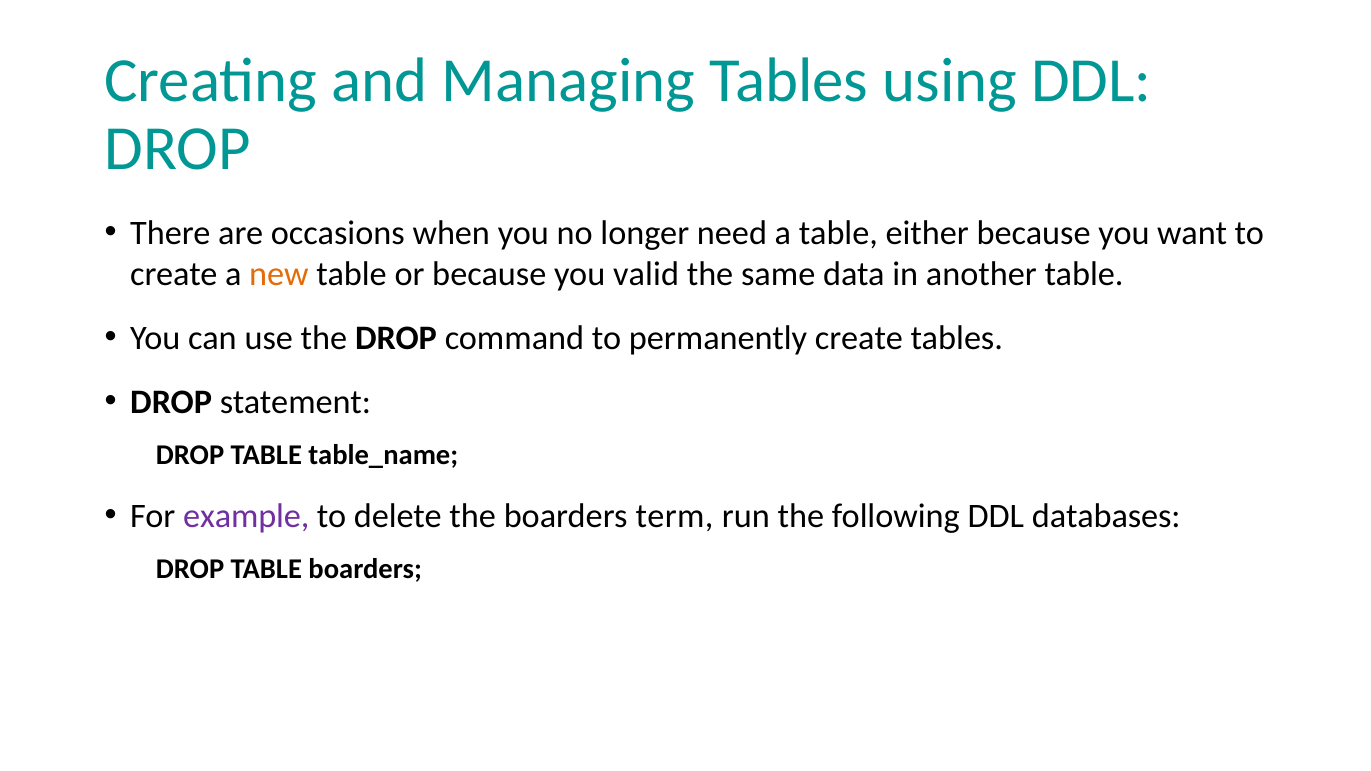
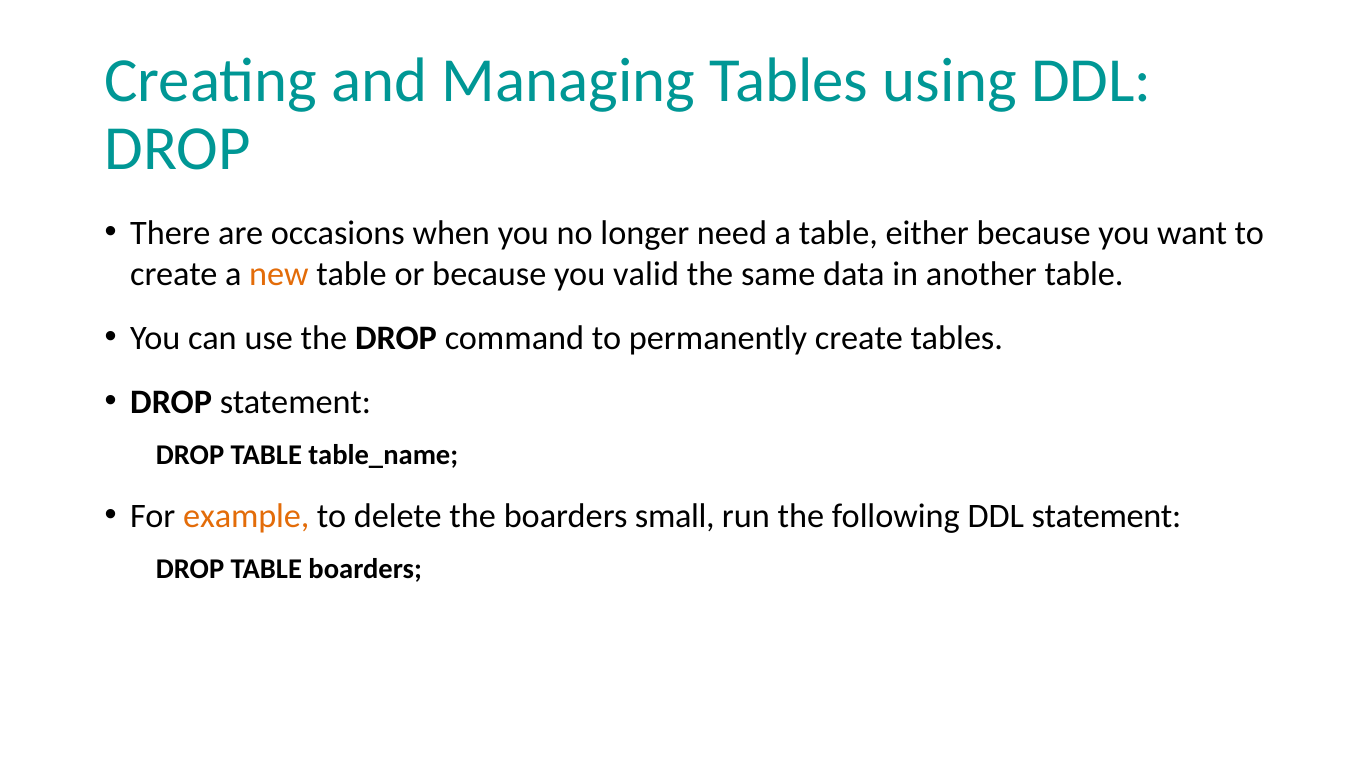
example colour: purple -> orange (246, 517)
term: term -> small (675, 517)
DDL databases: databases -> statement (1106, 517)
